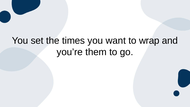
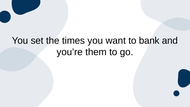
wrap: wrap -> bank (149, 41)
